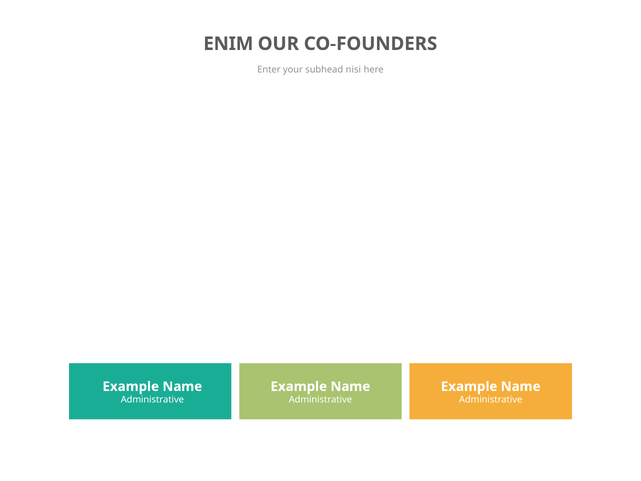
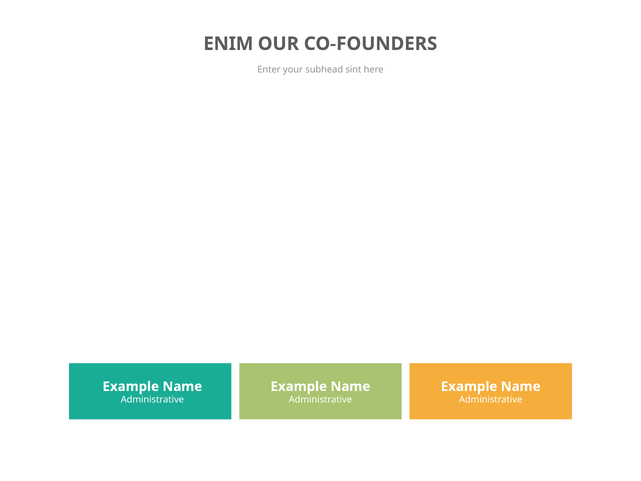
nisi: nisi -> sint (353, 70)
